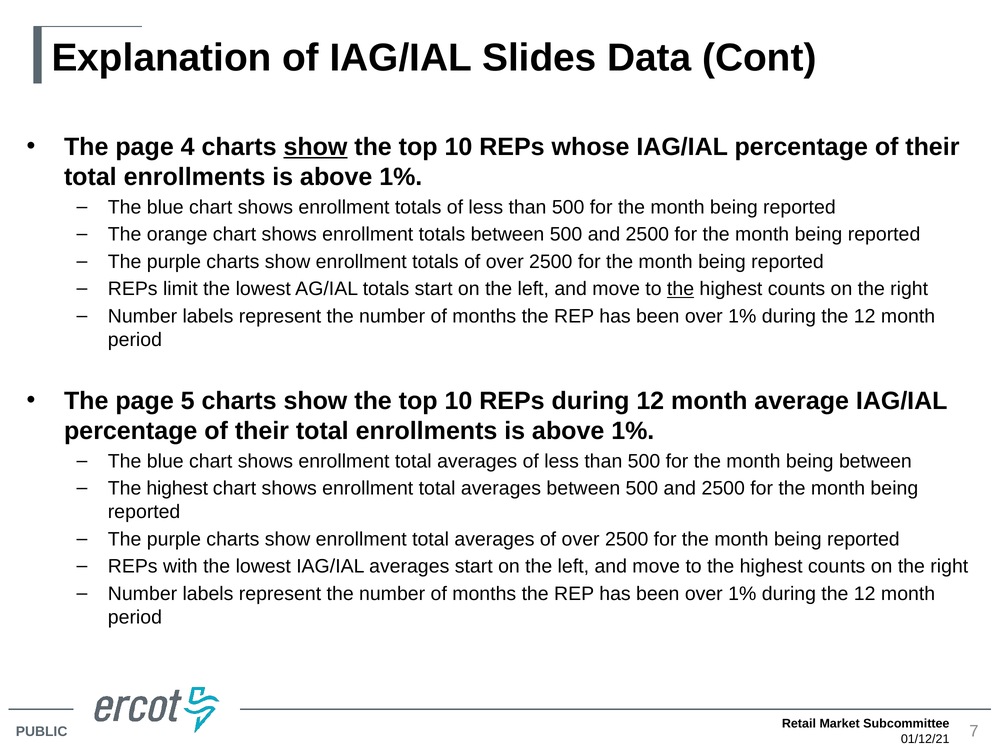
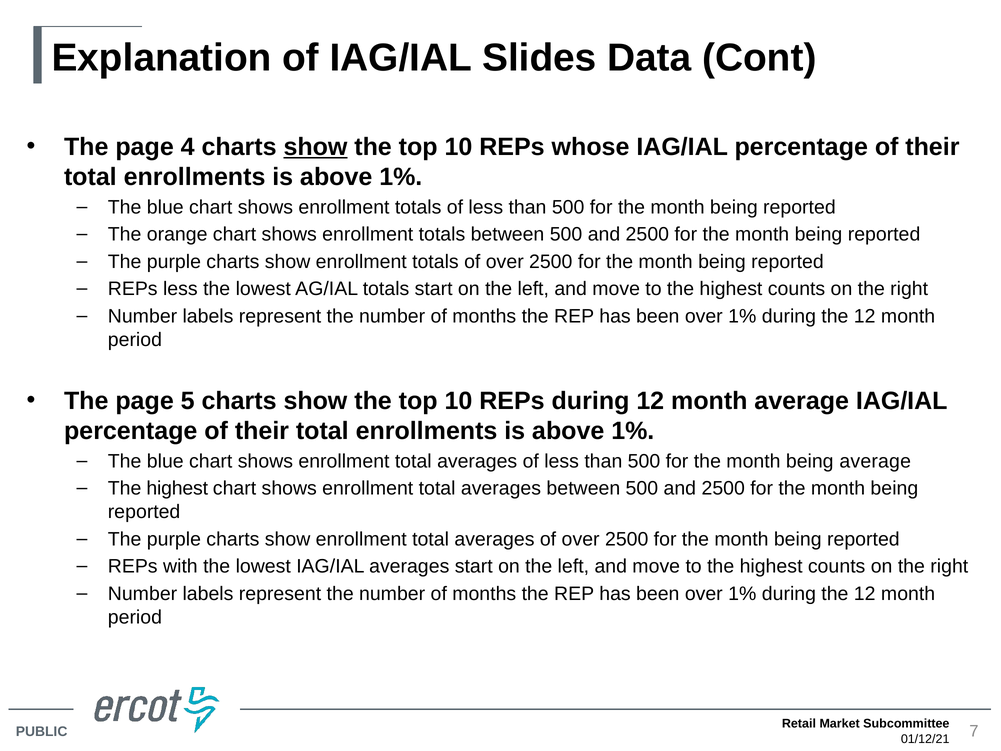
REPs limit: limit -> less (180, 289)
the underline: present -> none (681, 289)
being between: between -> average (875, 461)
